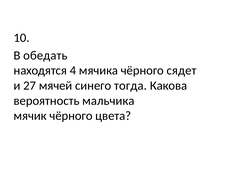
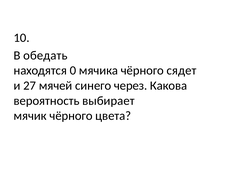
4: 4 -> 0 (73, 71)
тогда: тогда -> через (131, 86)
мальчика: мальчика -> выбирает (108, 101)
